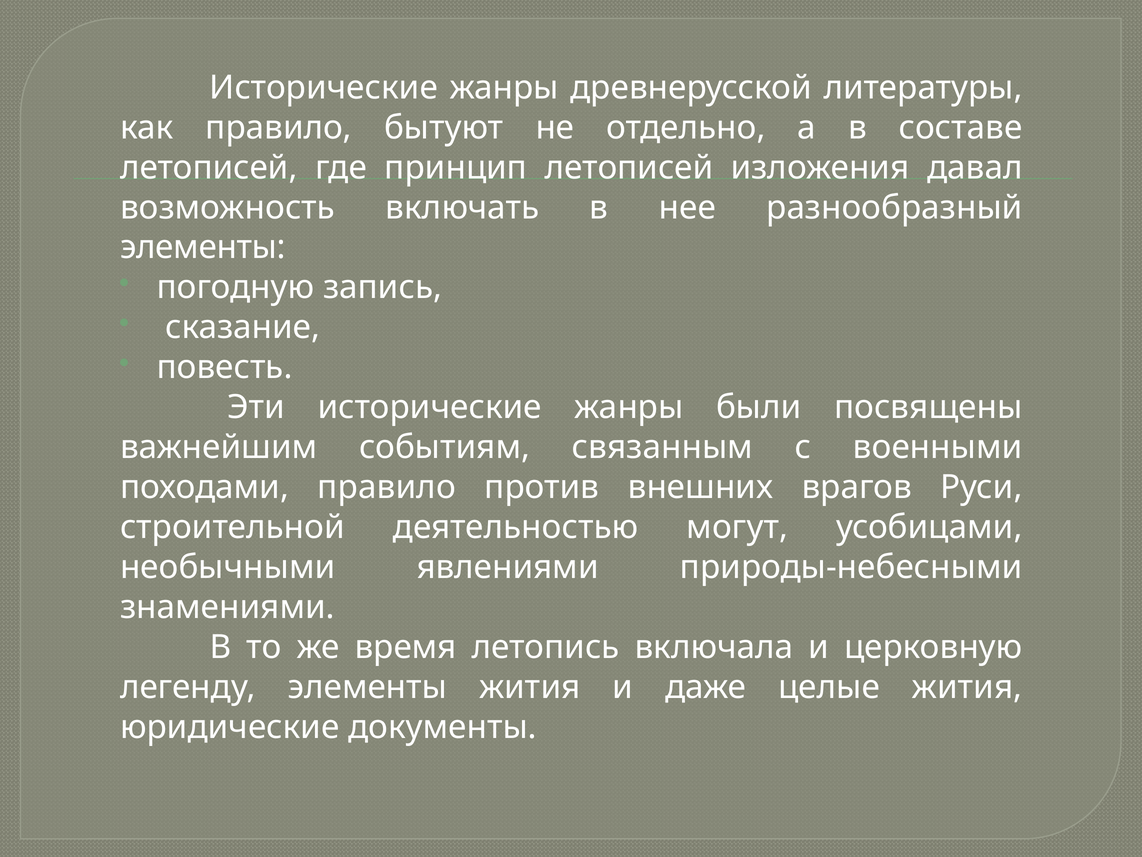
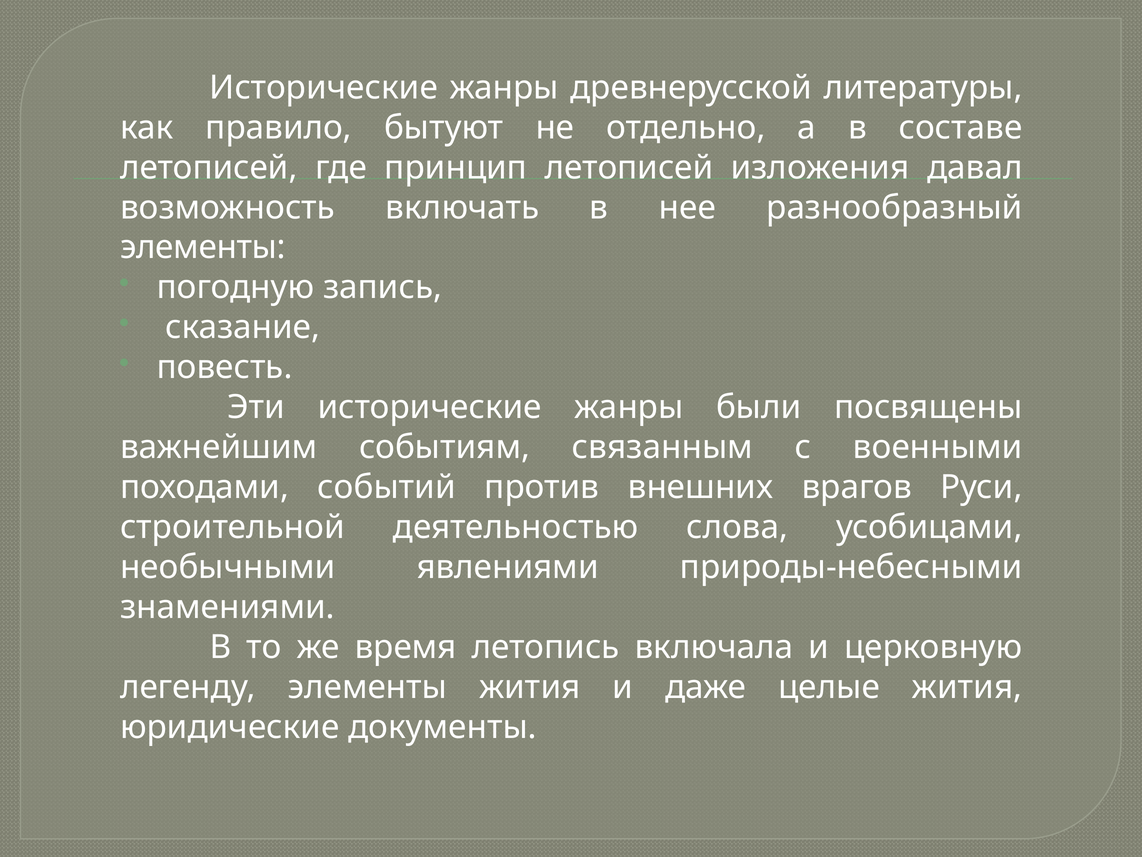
походами правило: правило -> событий (387, 487)
могут: могут -> слова (737, 527)
